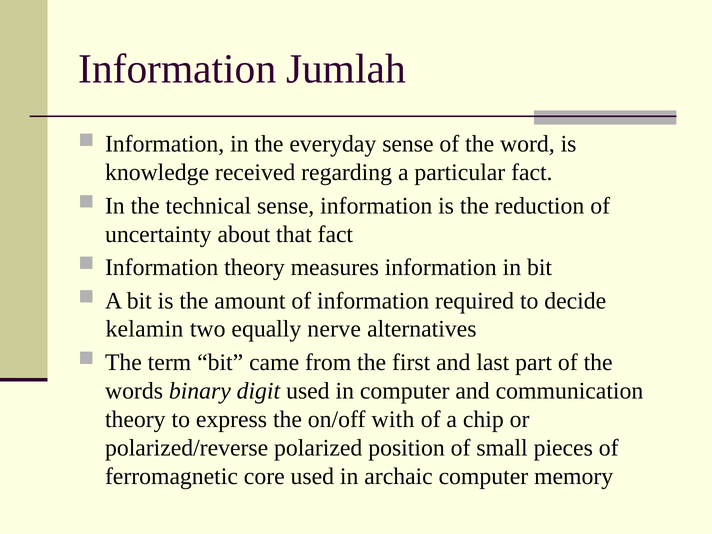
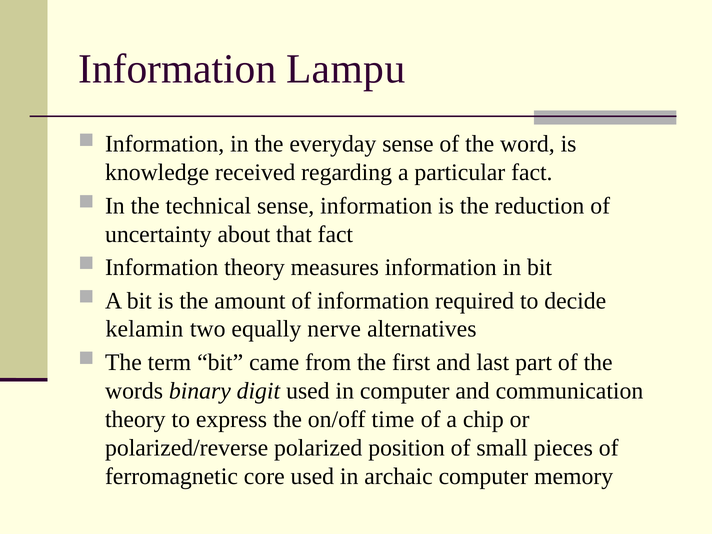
Jumlah: Jumlah -> Lampu (346, 69)
with: with -> time (393, 419)
